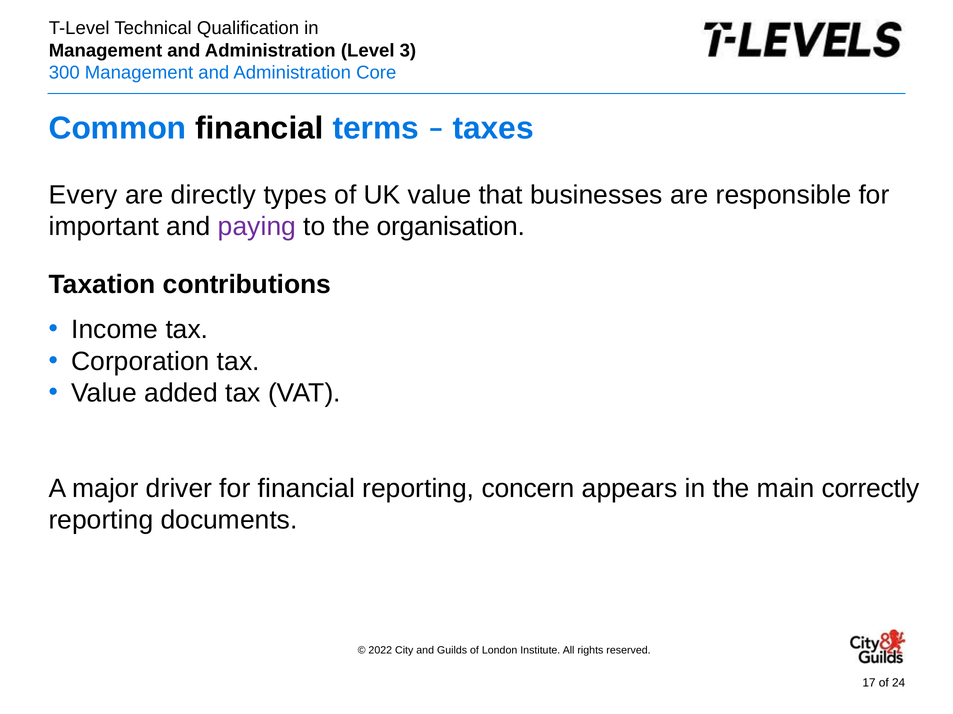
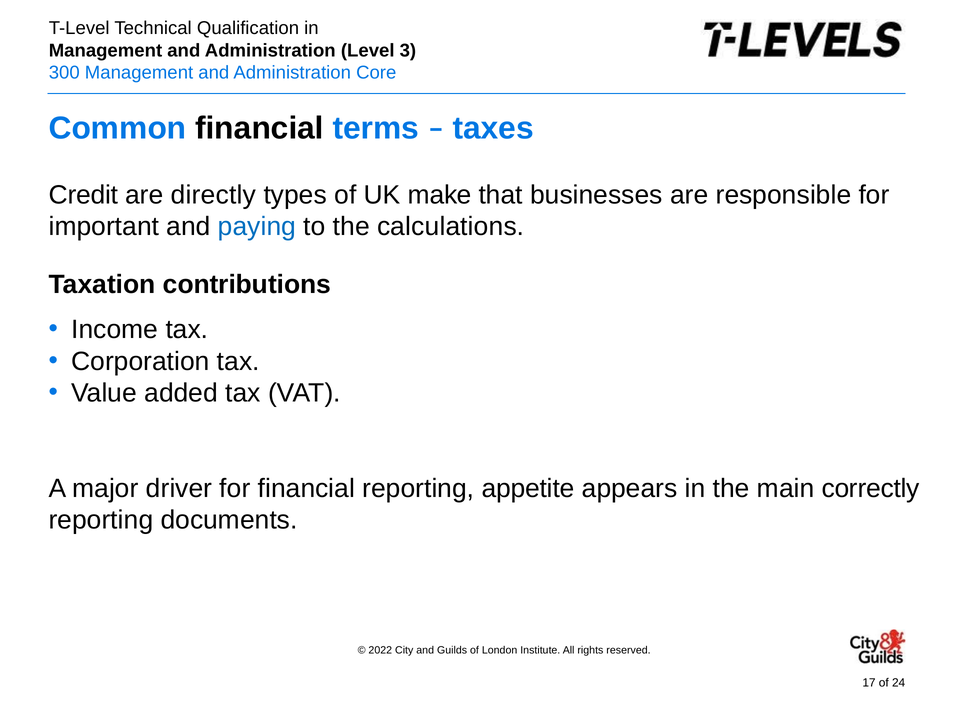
Every: Every -> Credit (83, 195)
UK value: value -> make (440, 195)
paying colour: purple -> blue (257, 227)
organisation: organisation -> calculations (451, 227)
concern: concern -> appetite (528, 489)
